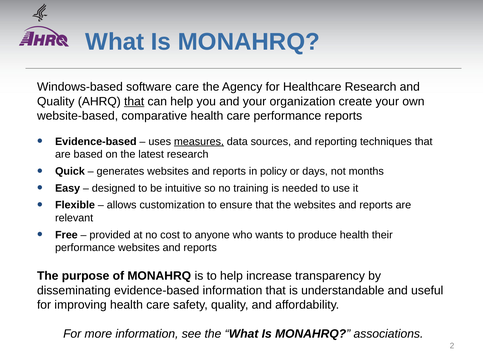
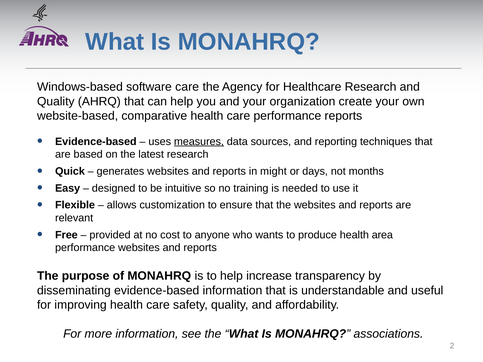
that underline: present -> none (134, 101)
policy: policy -> might (273, 171)
their: their -> area (382, 235)
